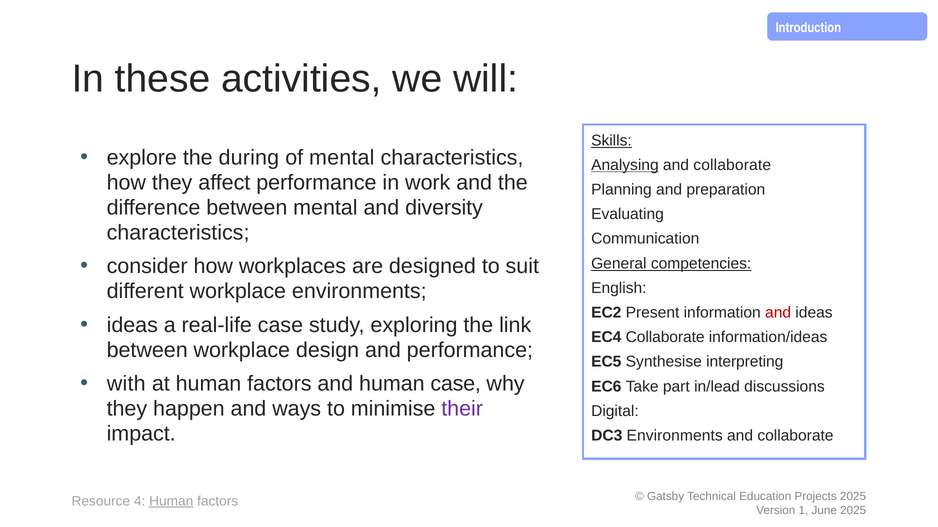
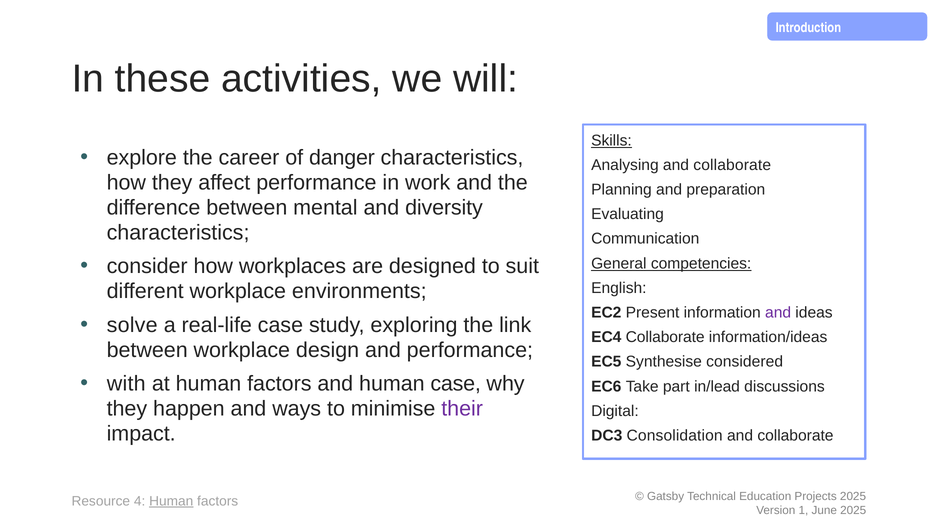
during: during -> career (249, 158)
of mental: mental -> danger (342, 158)
Analysing underline: present -> none (625, 165)
and colour: red -> purple (778, 313)
ideas: ideas -> solve (132, 325)
interpreting: interpreting -> considered (745, 362)
DC3 Environments: Environments -> Consolidation (675, 436)
